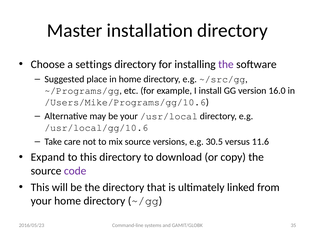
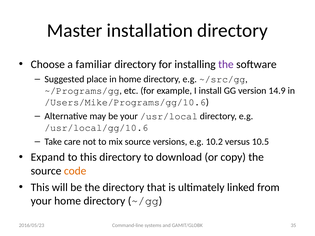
settings: settings -> familiar (94, 64)
16.0: 16.0 -> 14.9 (277, 91)
30.5: 30.5 -> 10.2 (214, 142)
11.6: 11.6 -> 10.5 (260, 142)
code colour: purple -> orange (75, 171)
